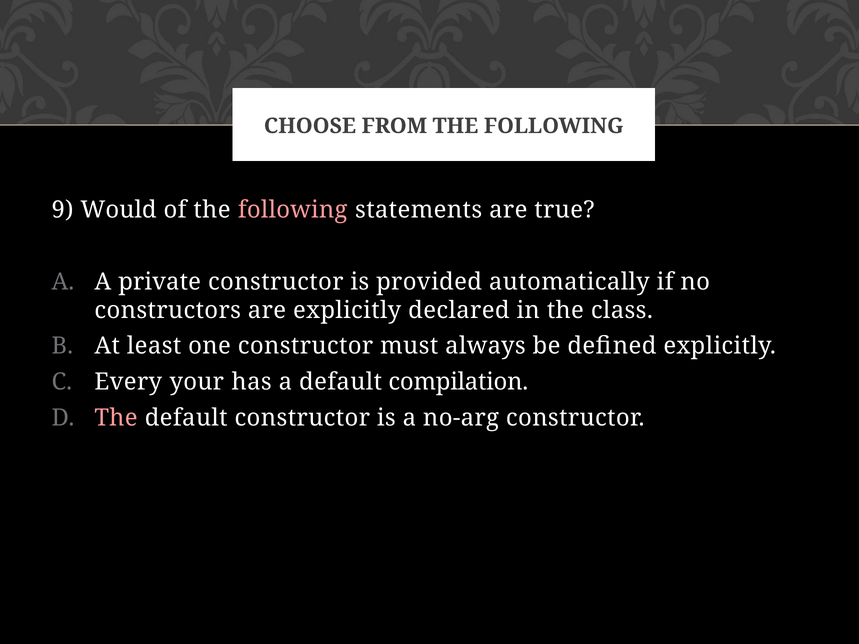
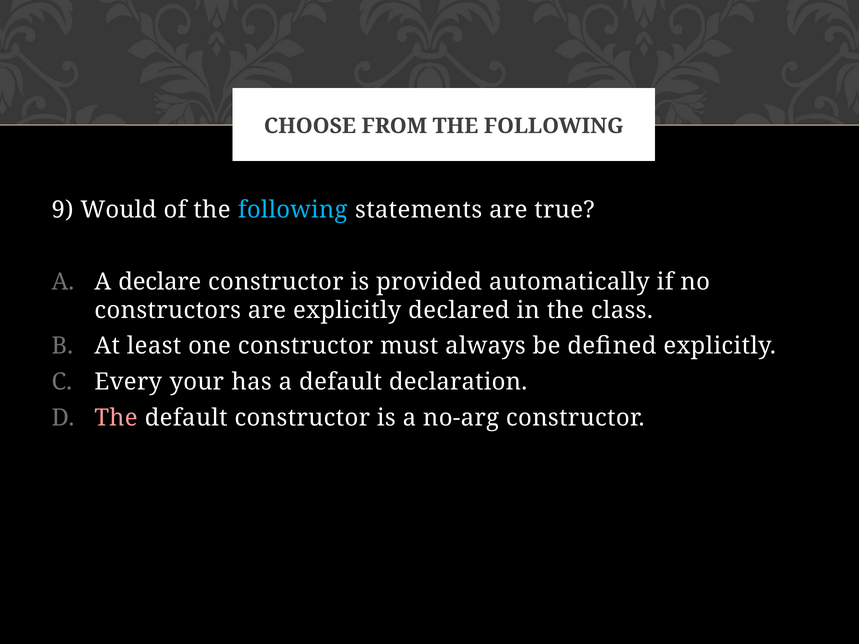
following colour: pink -> light blue (293, 210)
private: private -> declare (160, 282)
compilation: compilation -> declaration (458, 382)
